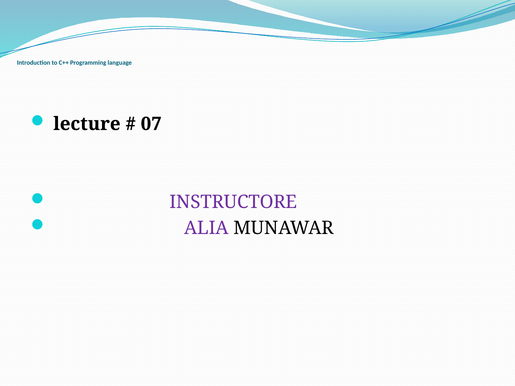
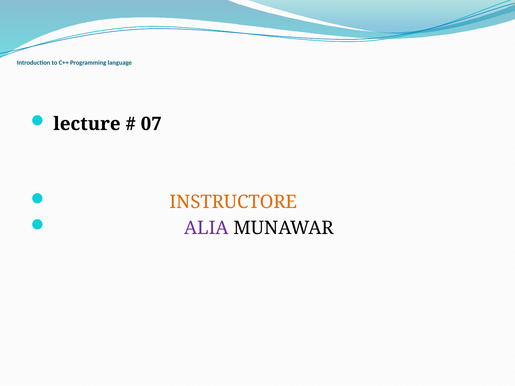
INSTRUCTORE colour: purple -> orange (233, 202)
